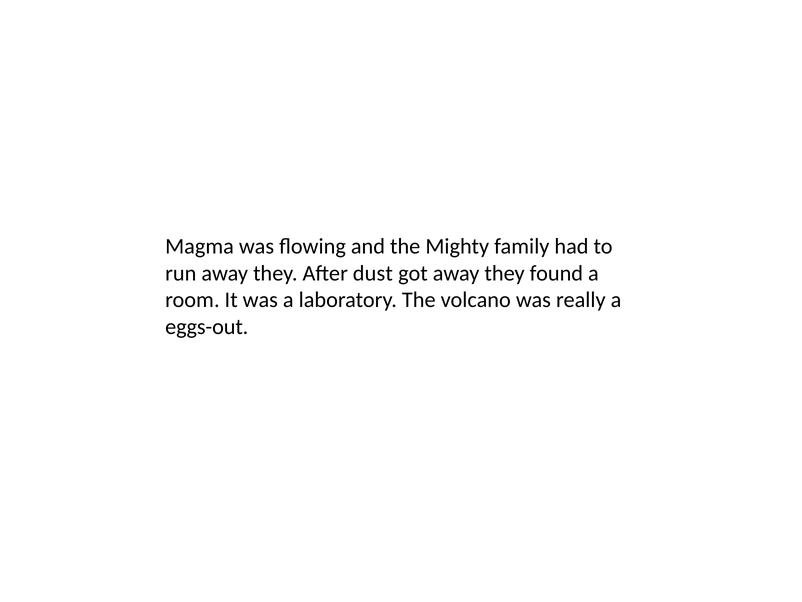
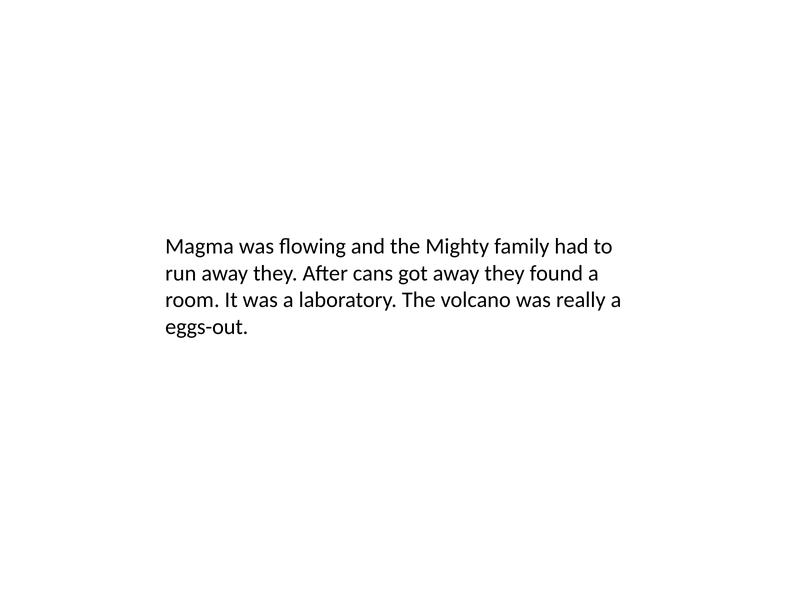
dust: dust -> cans (373, 273)
